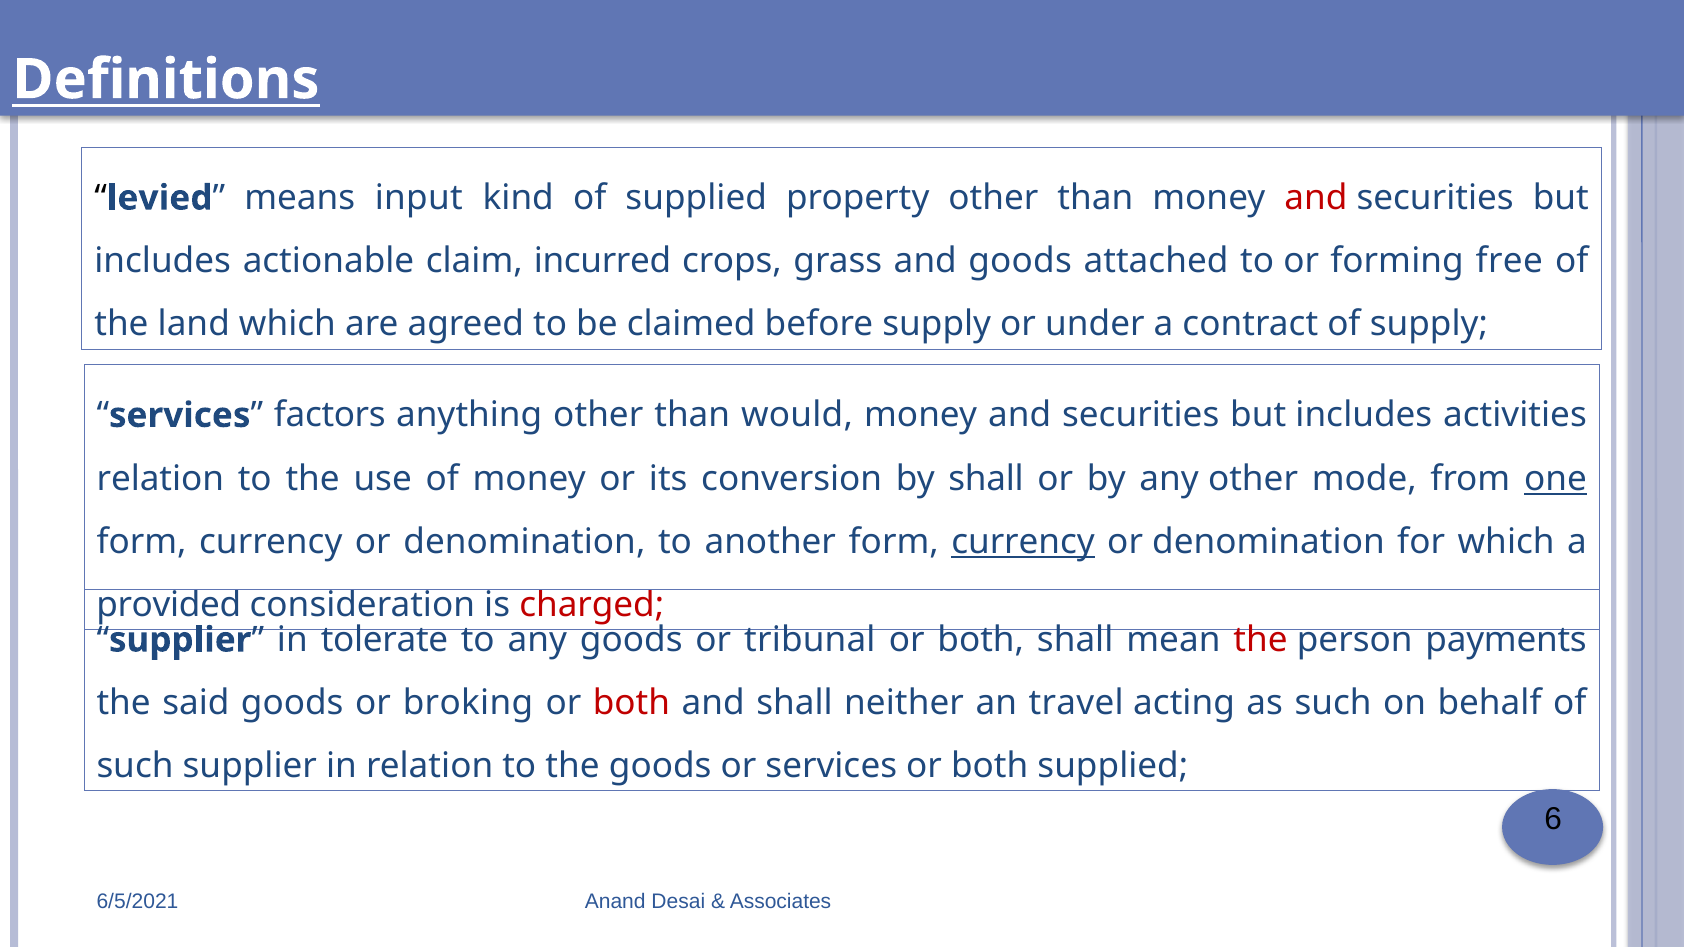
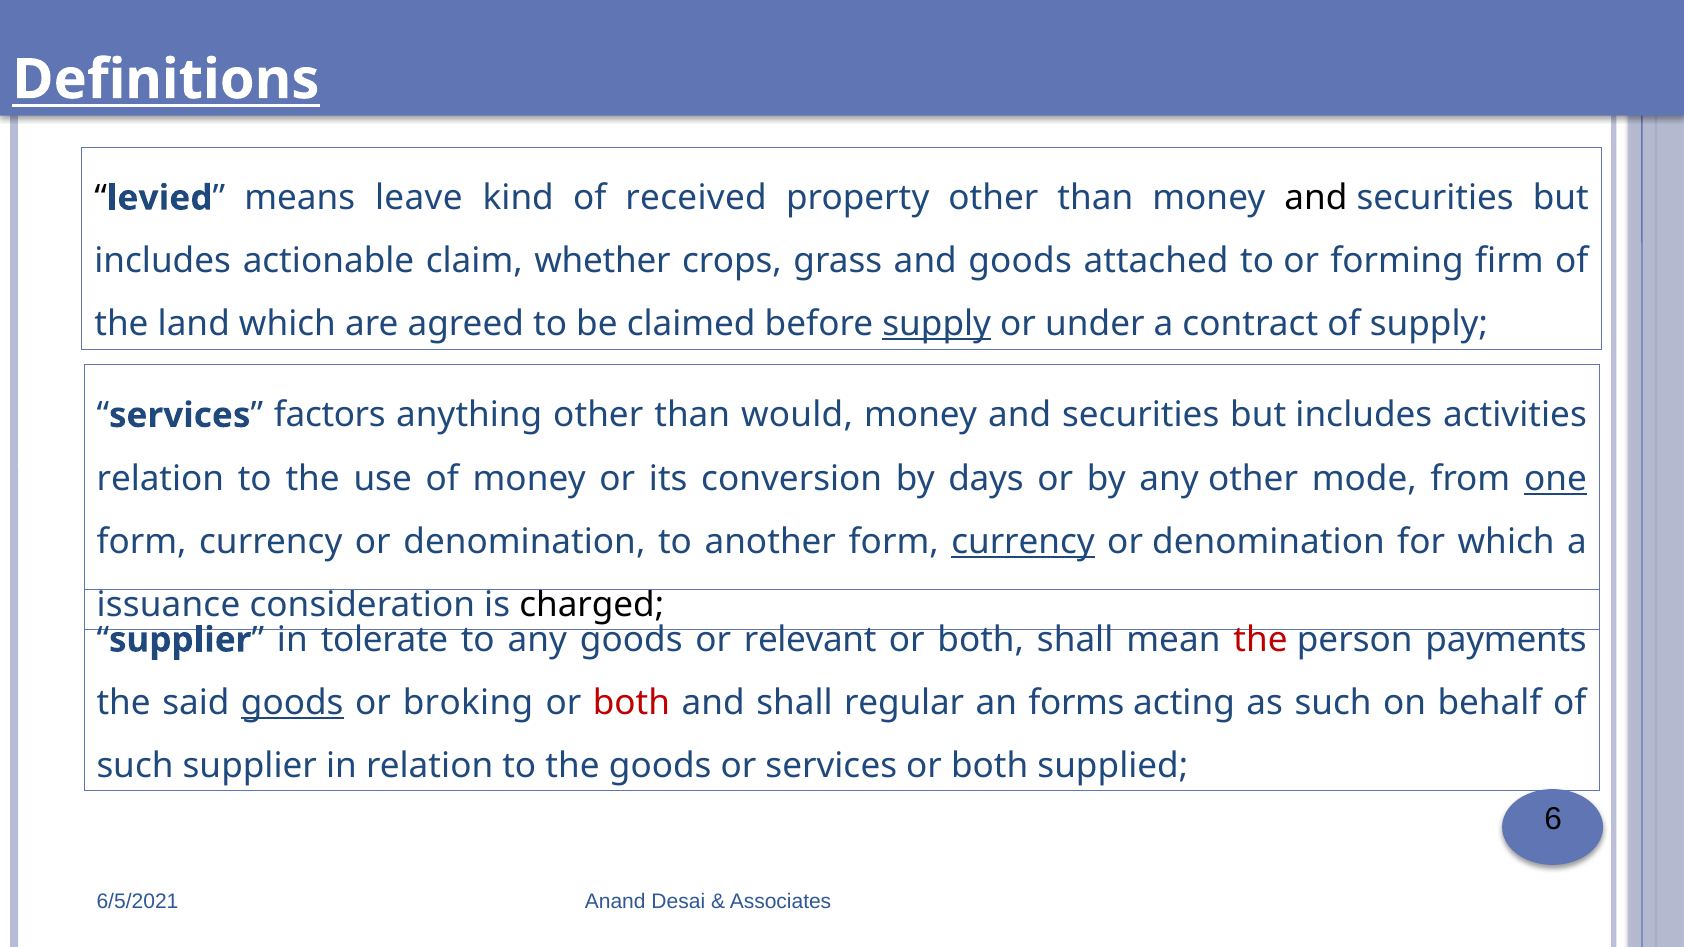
input: input -> leave (419, 198)
of supplied: supplied -> received (696, 198)
and colour: red -> black (1316, 198)
incurred: incurred -> whether (602, 261)
free: free -> firm (1509, 261)
supply underline: none -> present (937, 324)
by shall: shall -> days (986, 479)
provided: provided -> issuance (168, 605)
charged colour: red -> black (592, 605)
tribunal: tribunal -> relevant (810, 640)
goods underline: none -> present (292, 703)
neither: neither -> regular (904, 703)
travel: travel -> forms (1076, 703)
